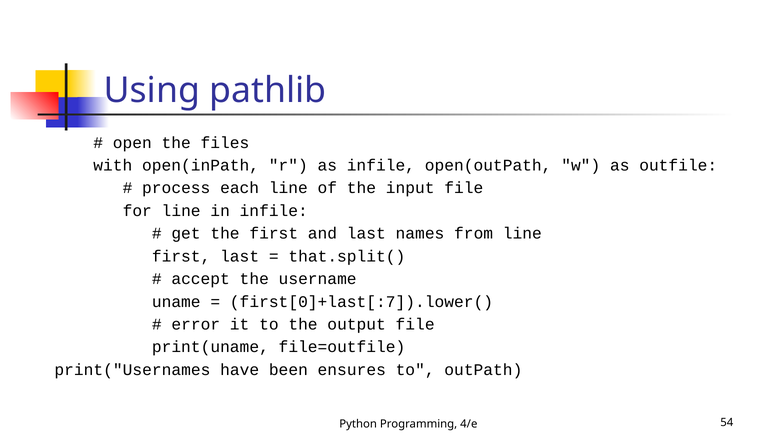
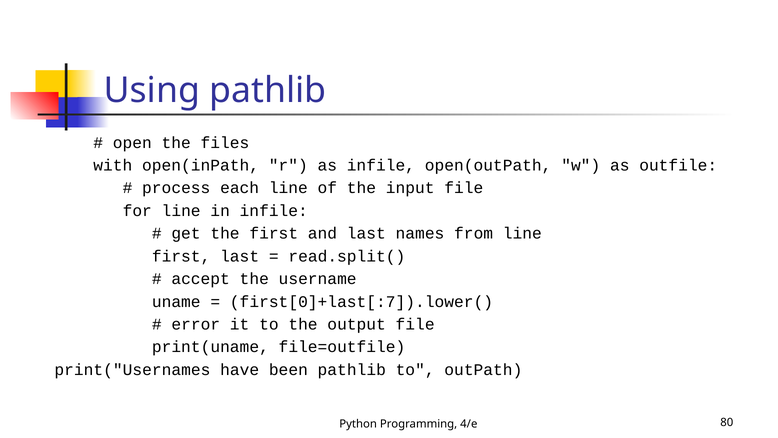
that.split(: that.split( -> read.split( (347, 256)
been ensures: ensures -> pathlib (352, 370)
54: 54 -> 80 (727, 422)
